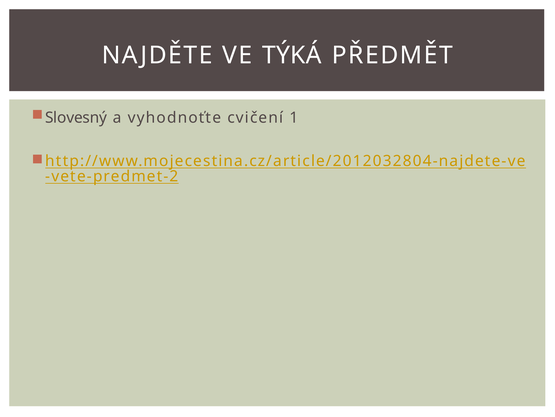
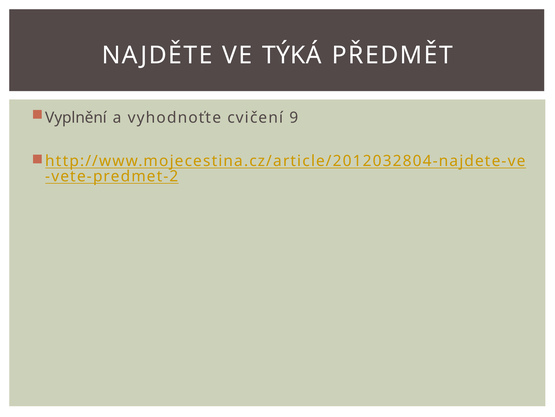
Slovesný: Slovesný -> Vyplnění (76, 117)
1: 1 -> 9 (294, 117)
